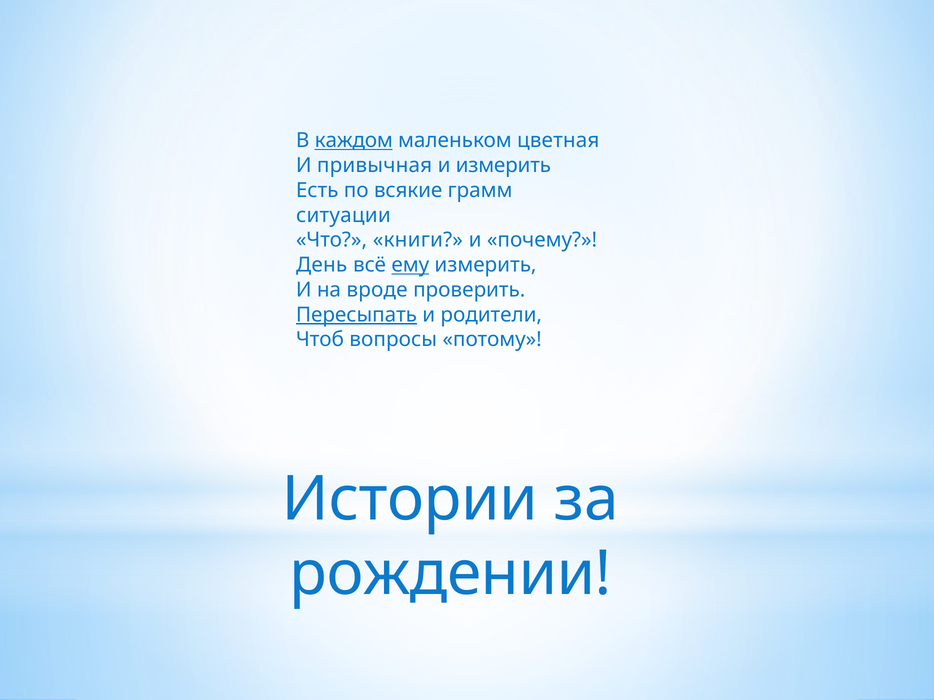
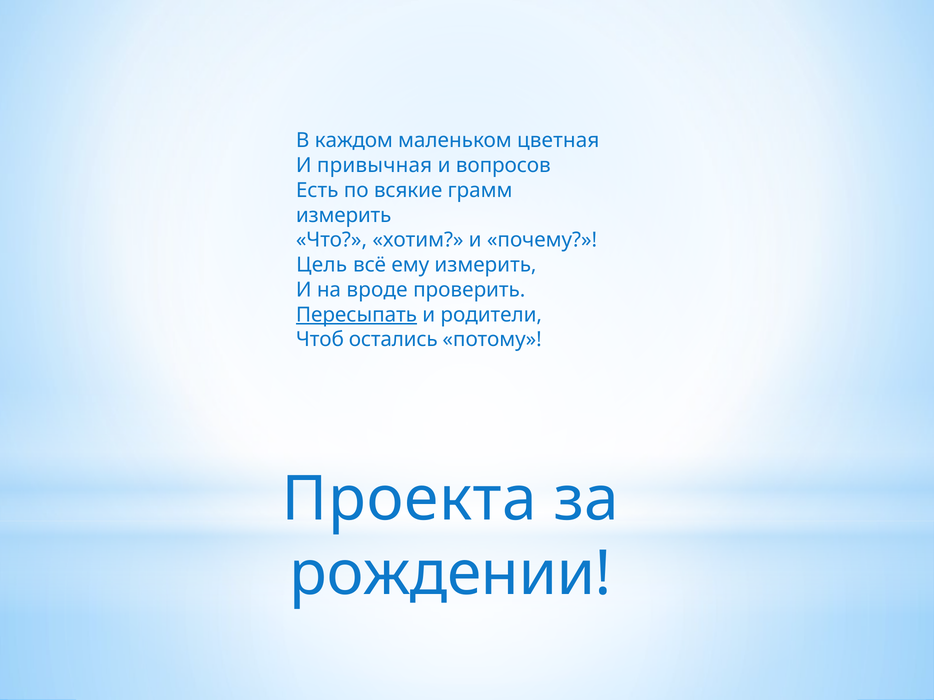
каждом underline: present -> none (354, 141)
и измерить: измерить -> вопросов (503, 166)
ситуации: ситуации -> измерить (344, 215)
книги: книги -> хотим (418, 240)
День: День -> Цель (322, 265)
ему underline: present -> none (410, 265)
вопросы: вопросы -> остались (393, 340)
Истории: Истории -> Проекта (409, 499)
